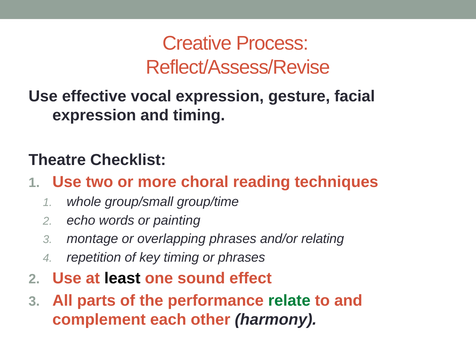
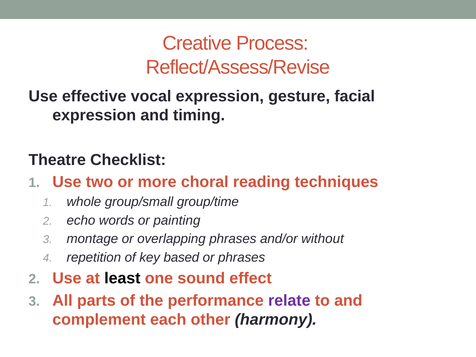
relating: relating -> without (323, 239)
key timing: timing -> based (181, 257)
relate colour: green -> purple (289, 300)
